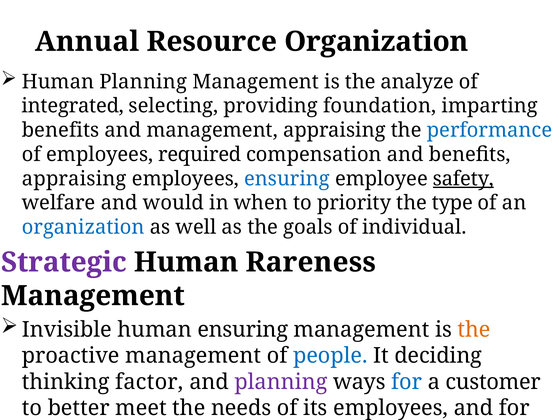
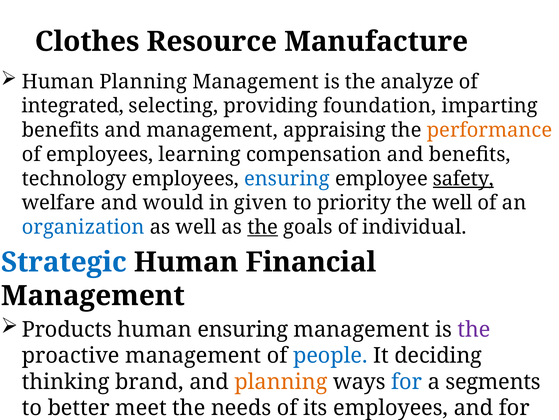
Annual: Annual -> Clothes (87, 42)
Resource Organization: Organization -> Manufacture (376, 42)
performance colour: blue -> orange (490, 130)
required: required -> learning (200, 154)
appraising: appraising -> technology (74, 178)
when: when -> given (261, 203)
the type: type -> well (452, 203)
the underline: none -> present (263, 227)
Strategic colour: purple -> blue (64, 262)
Rareness: Rareness -> Financial (311, 262)
Invisible: Invisible -> Products (67, 329)
the colour: orange -> purple (474, 329)
factor: factor -> brand (149, 381)
planning colour: purple -> orange (281, 381)
customer: customer -> segments (493, 381)
